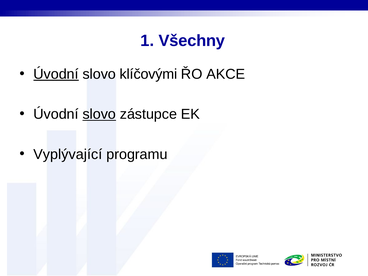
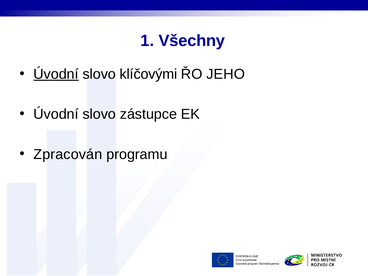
AKCE: AKCE -> JEHO (226, 74)
slovo underline: present -> none (99, 114)
Vyplývající: Vyplývající -> Zpracován (68, 154)
